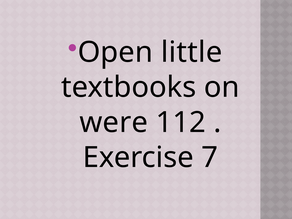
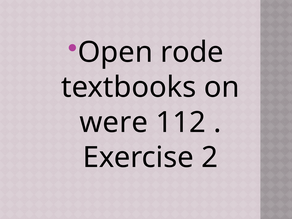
little: little -> rode (192, 52)
7: 7 -> 2 (210, 157)
